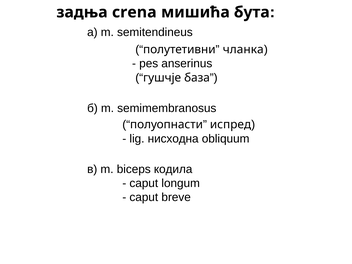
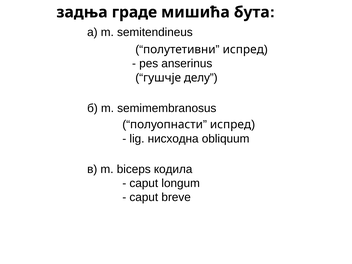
crena: crena -> граде (134, 12)
чланка: чланка -> испред (243, 50)
база: база -> делу (197, 78)
